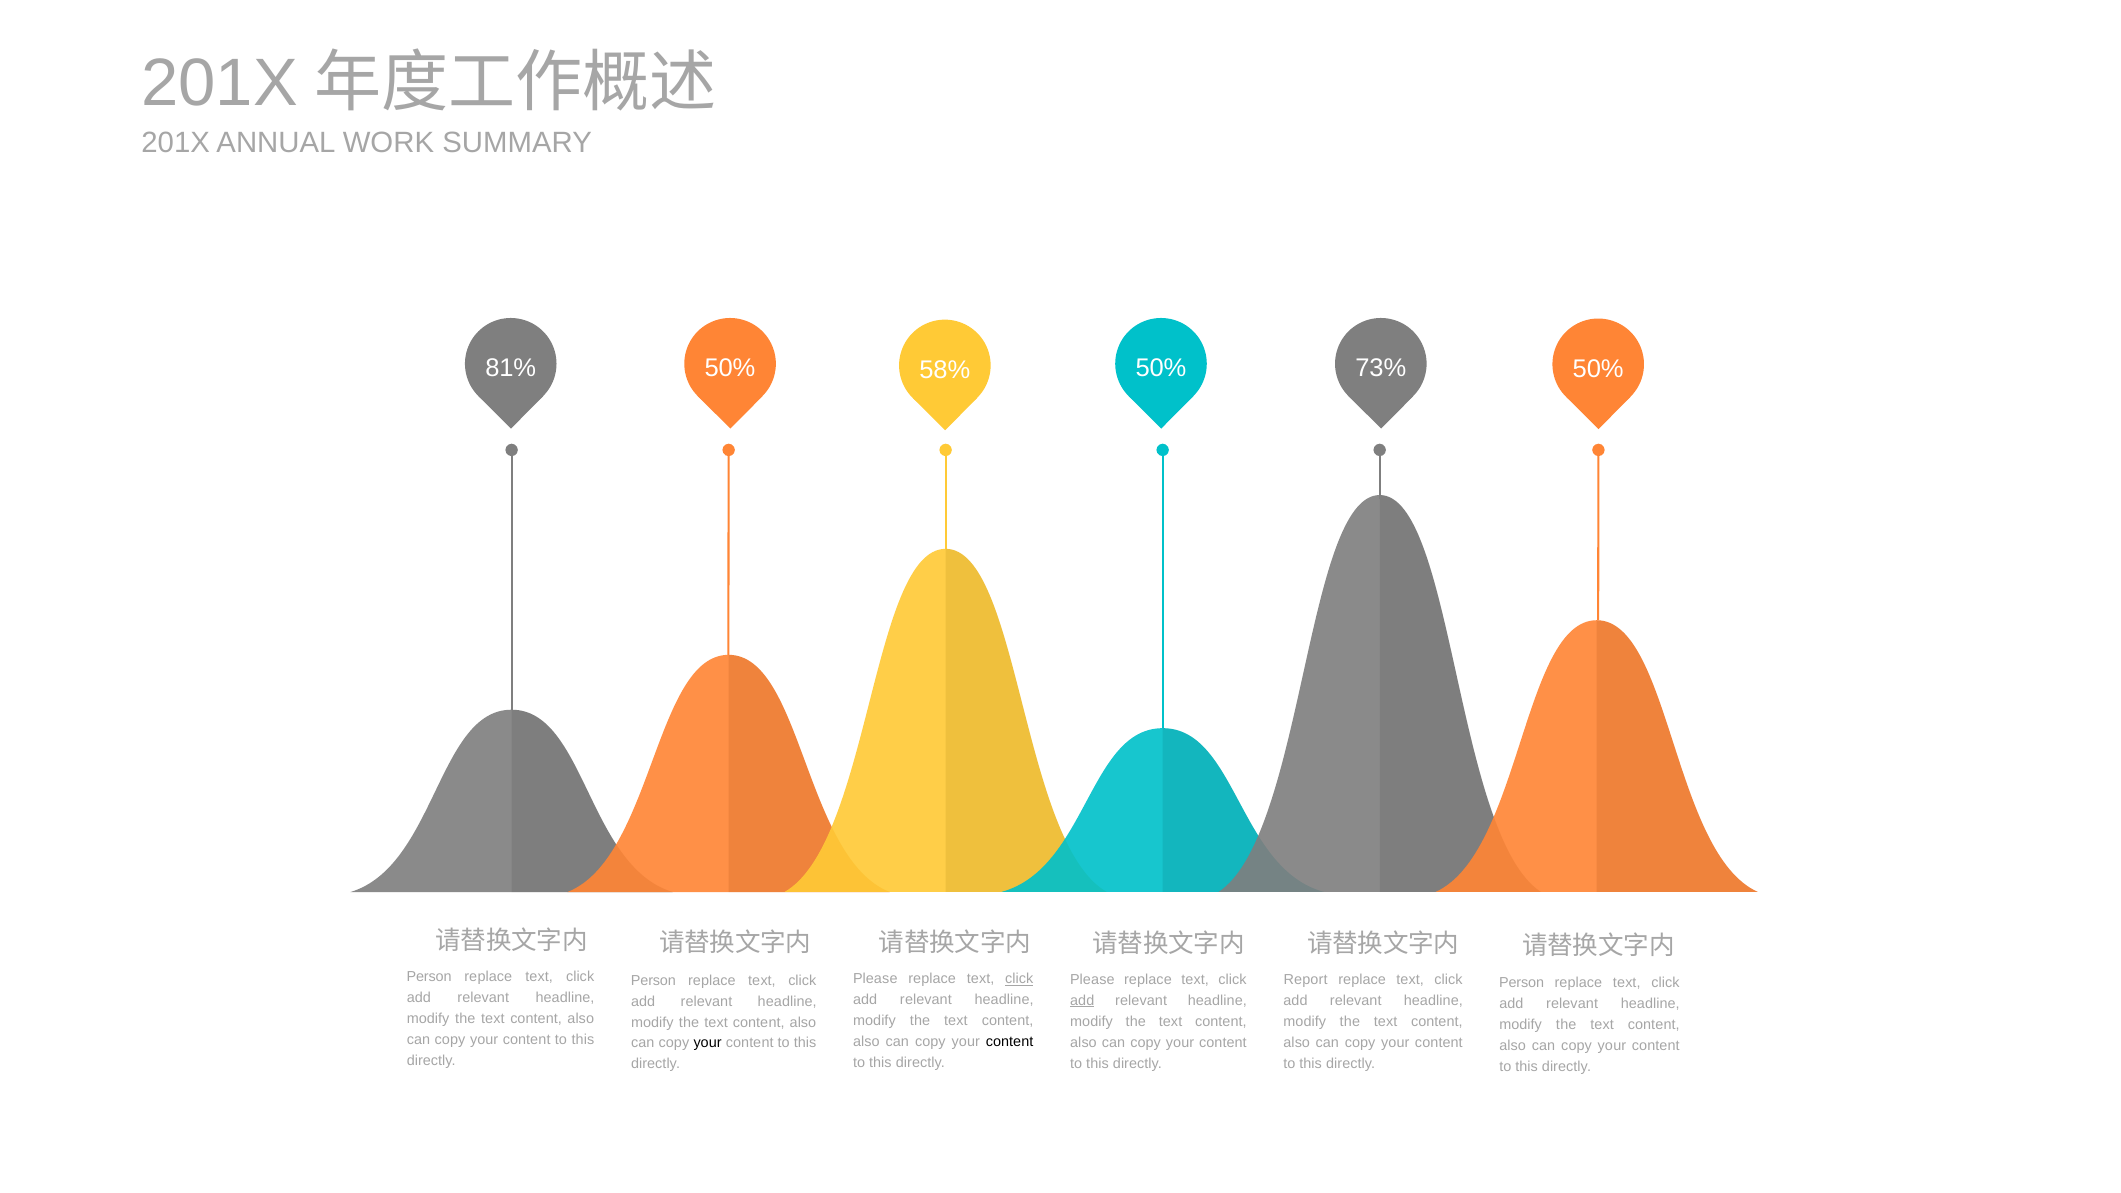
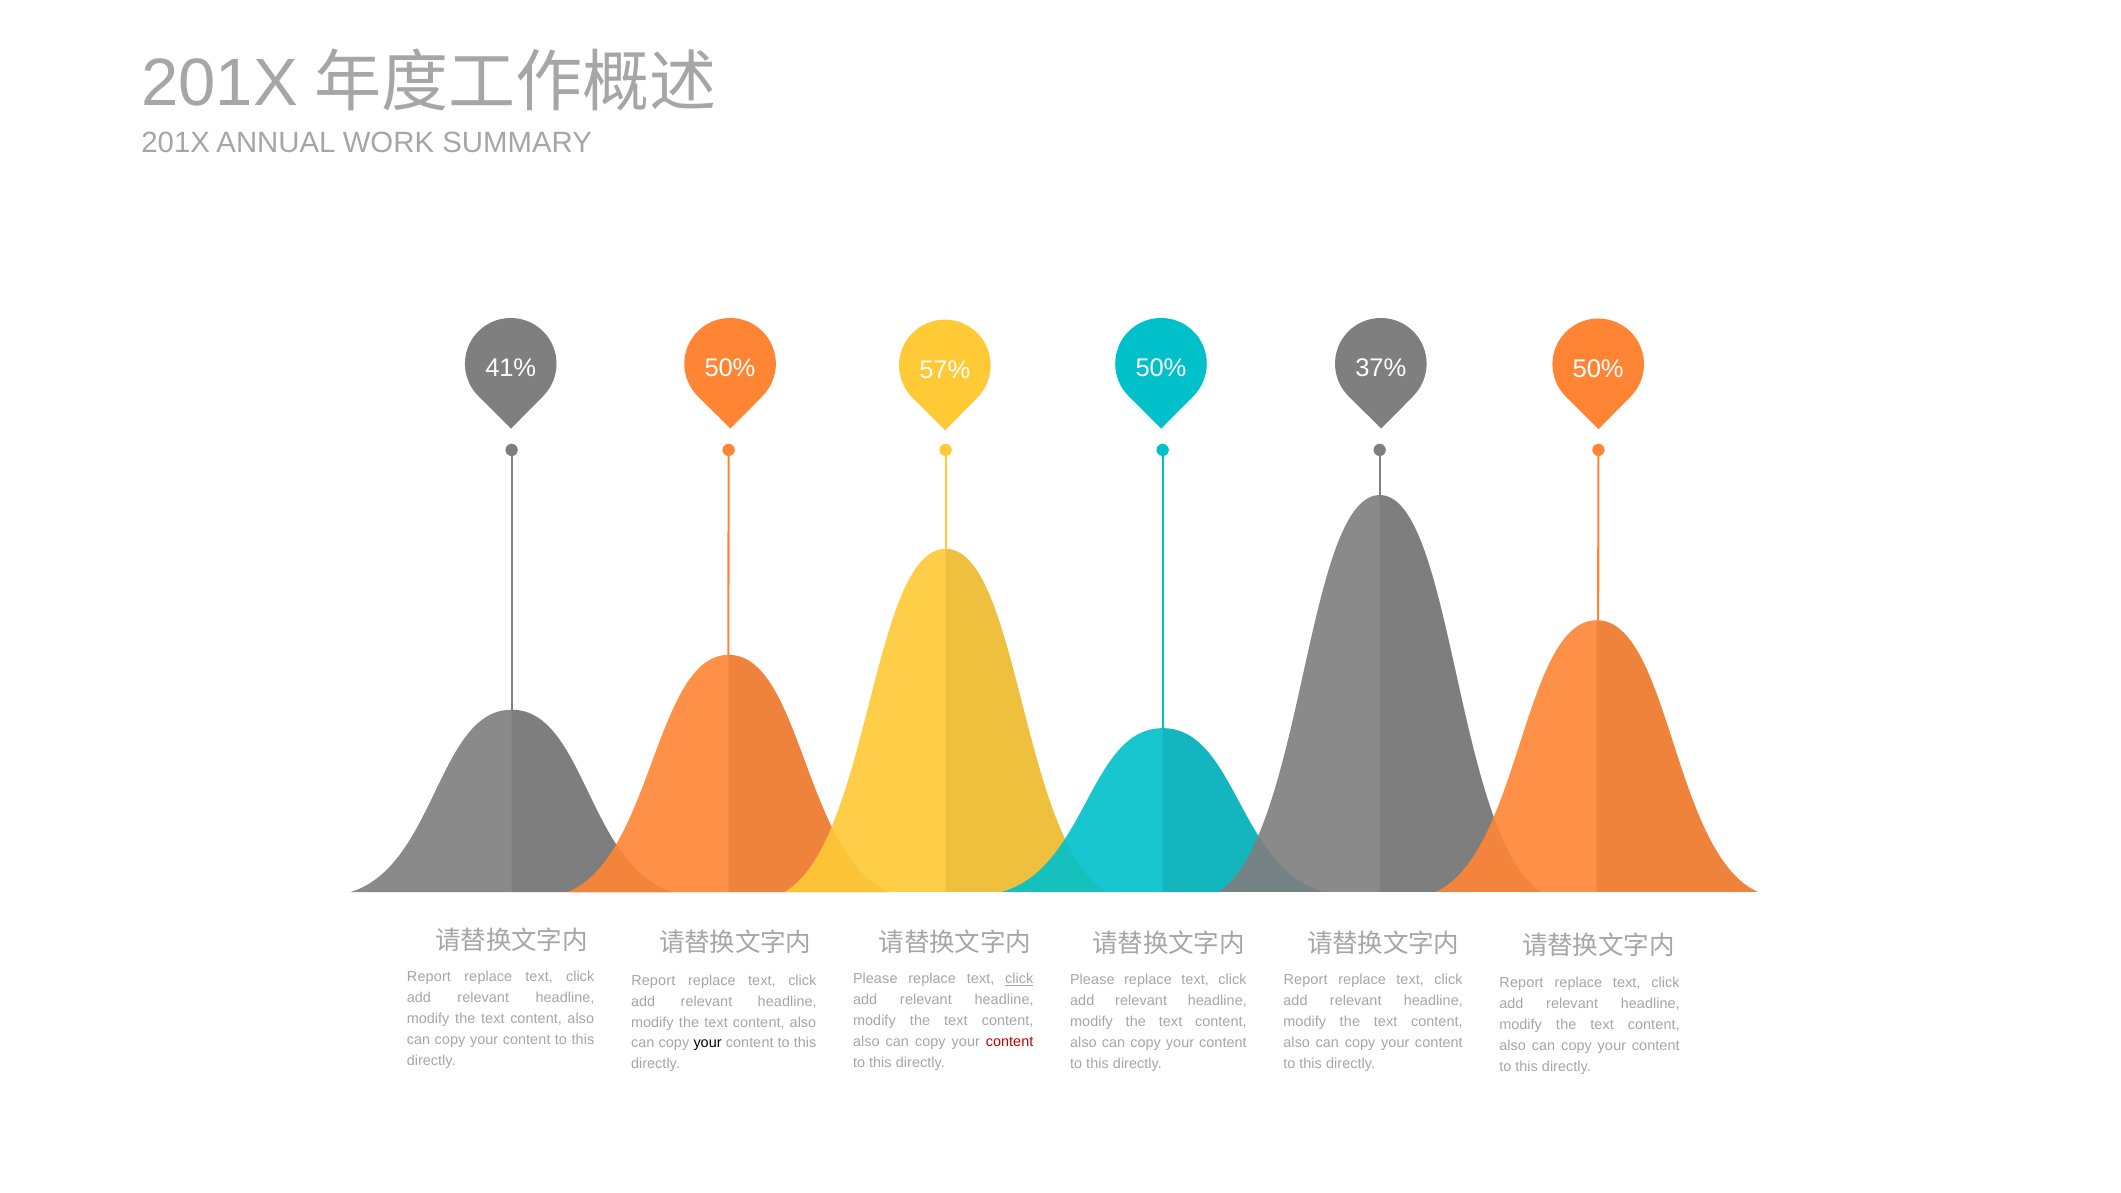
81%: 81% -> 41% (511, 368)
58%: 58% -> 57% (945, 370)
73%: 73% -> 37% (1381, 368)
Person: Person -> Report (429, 977)
Person: Person -> Report (653, 980)
Person: Person -> Report (1521, 983)
add underline: present -> none (1082, 1001)
content colour: black -> red (1010, 1042)
